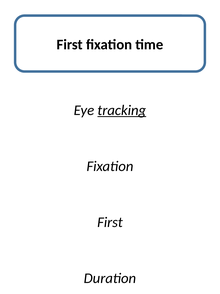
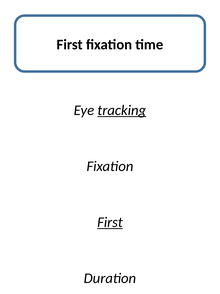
First underline: none -> present (110, 222)
